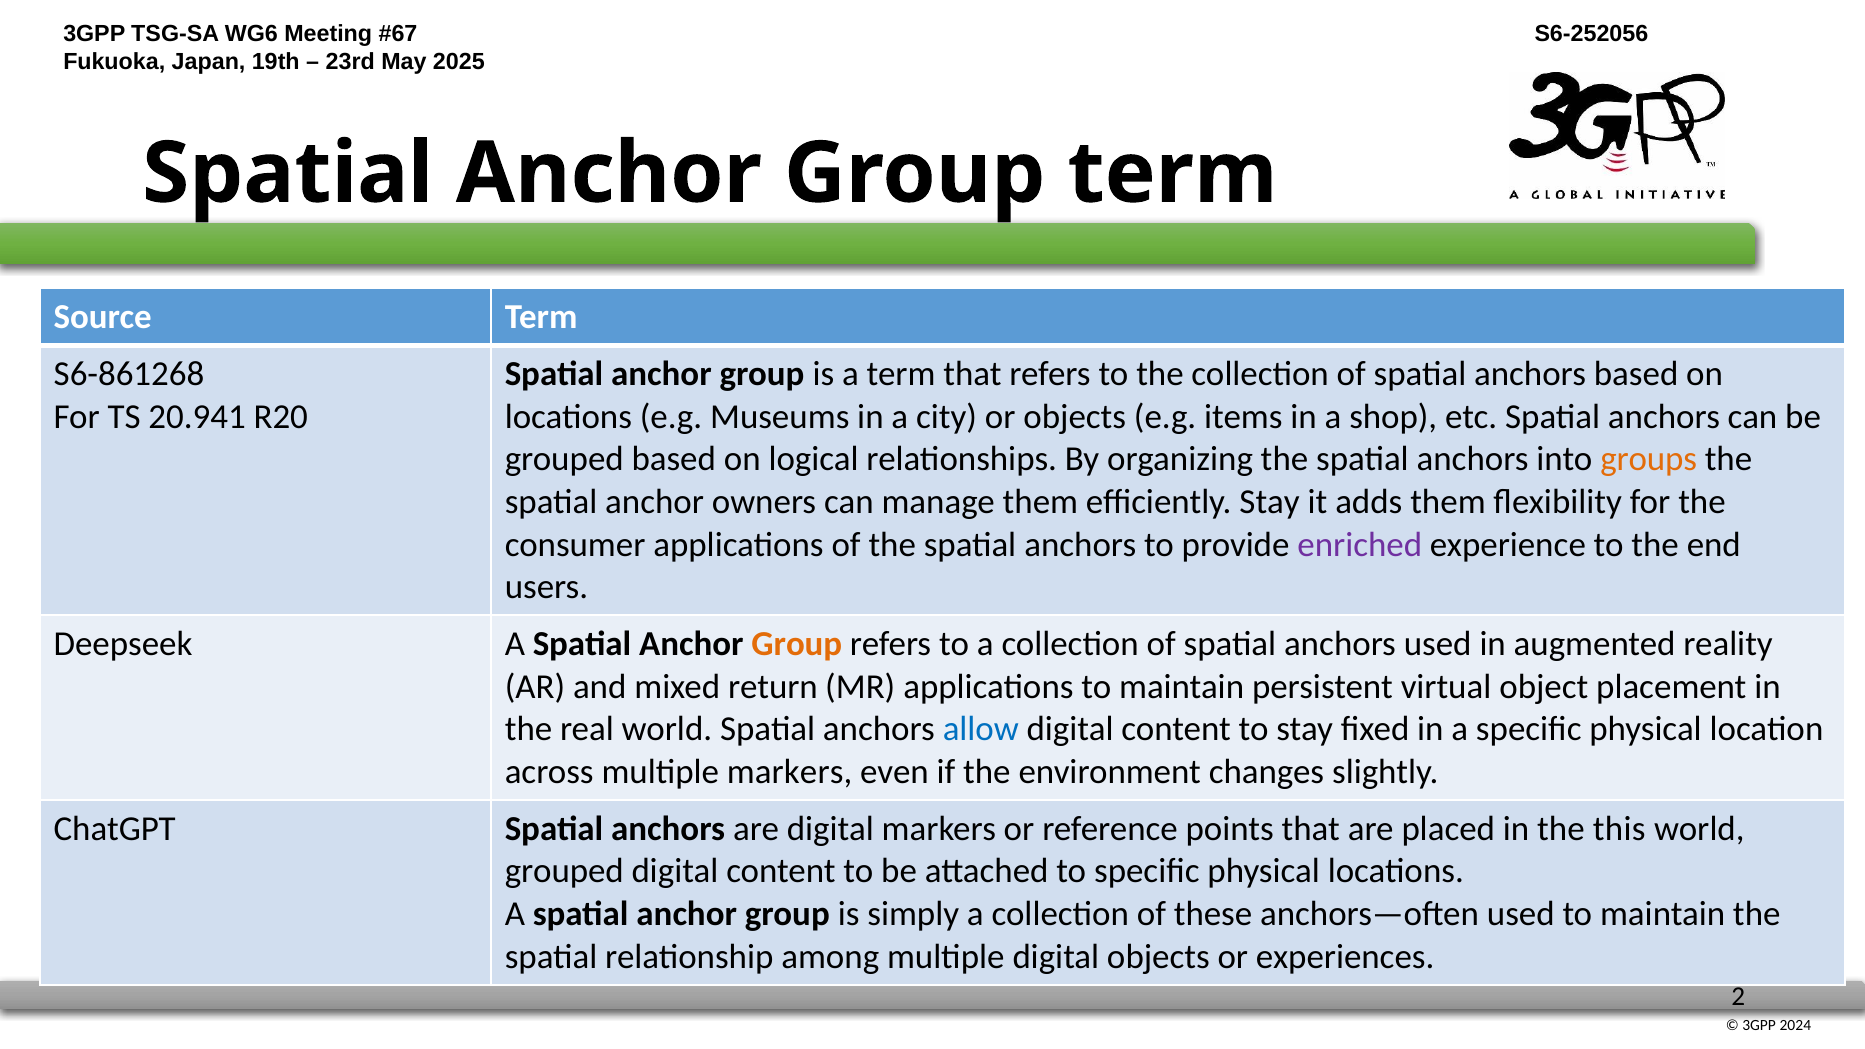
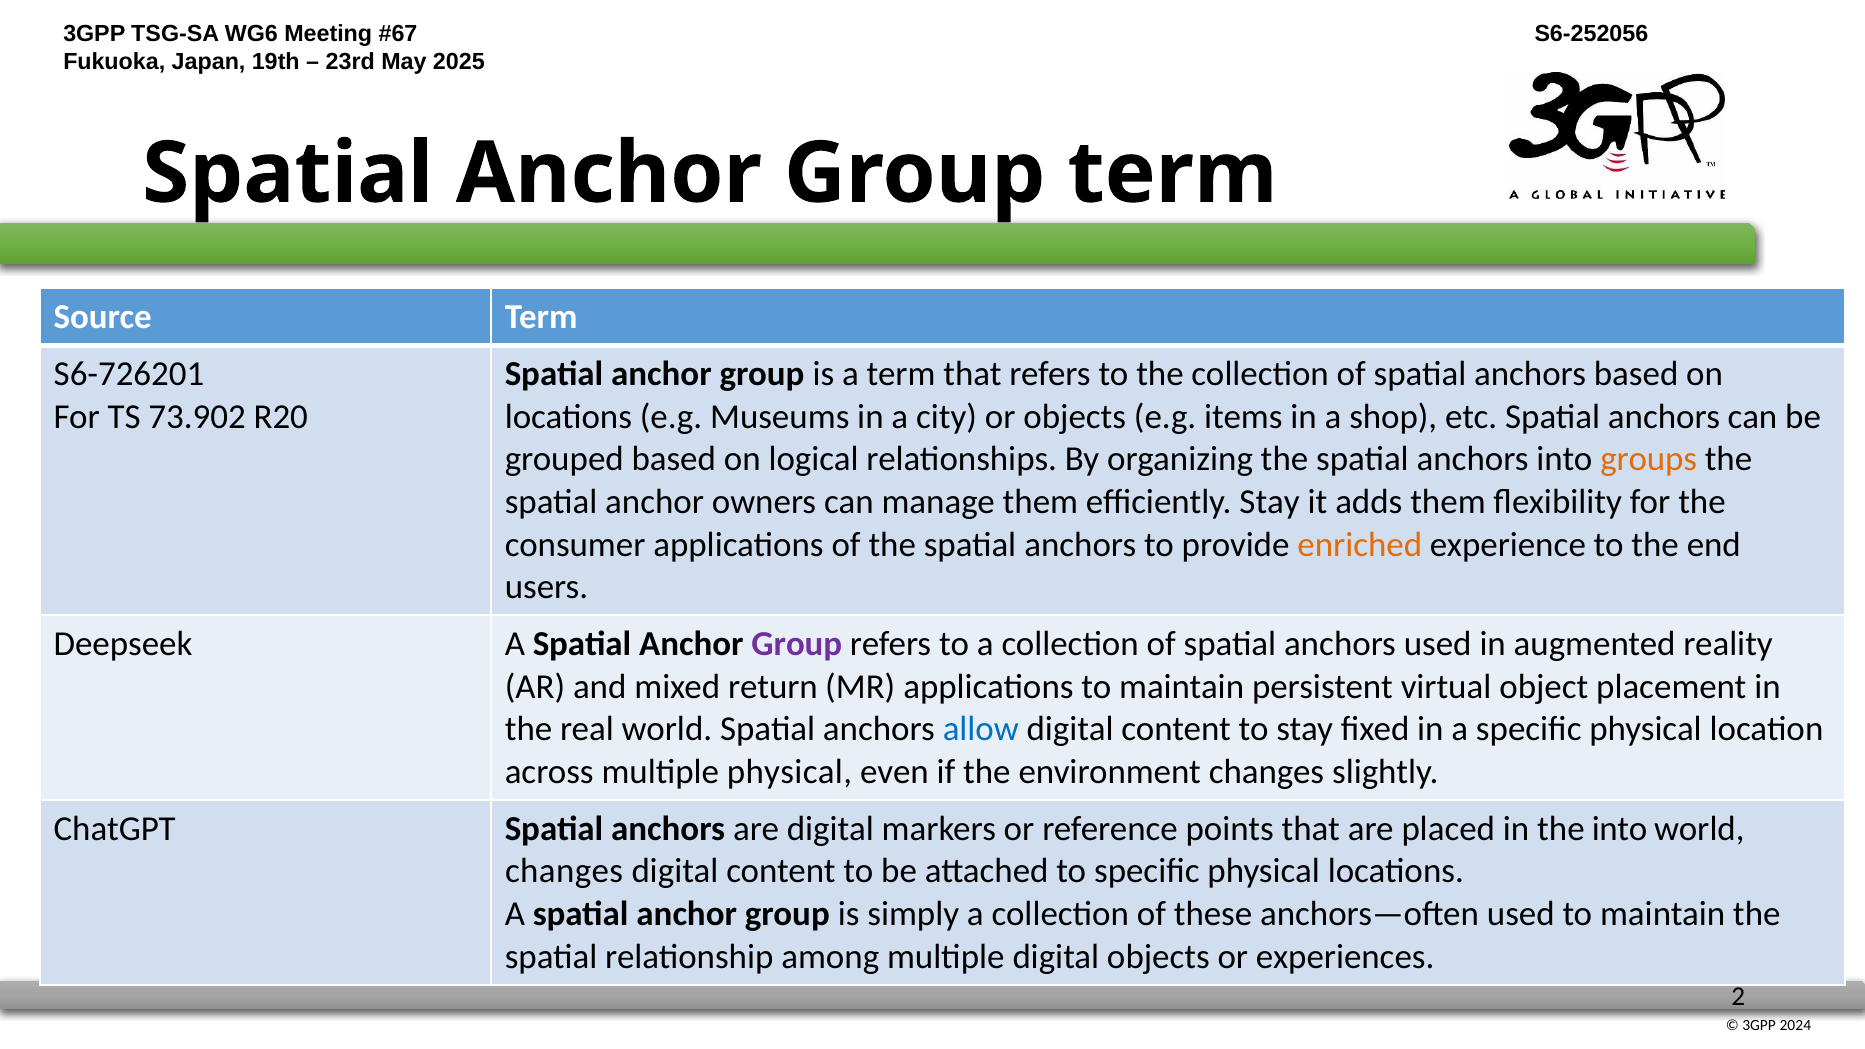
S6-861268: S6-861268 -> S6-726201 (129, 374)
20.941: 20.941 -> 73.902 (197, 417)
enriched colour: purple -> orange (1360, 545)
Group colour: orange -> purple (797, 644)
multiple markers: markers -> physical (789, 772)
the this: this -> into (1620, 829)
grouped: grouped -> changes (564, 871)
